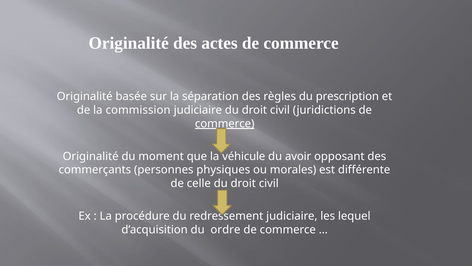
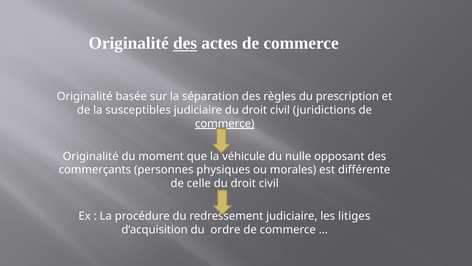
des underline: none -> present (185, 43)
commission: commission -> susceptibles (138, 110)
avoir: avoir -> nulle (298, 156)
lequel: lequel -> litiges (354, 216)
